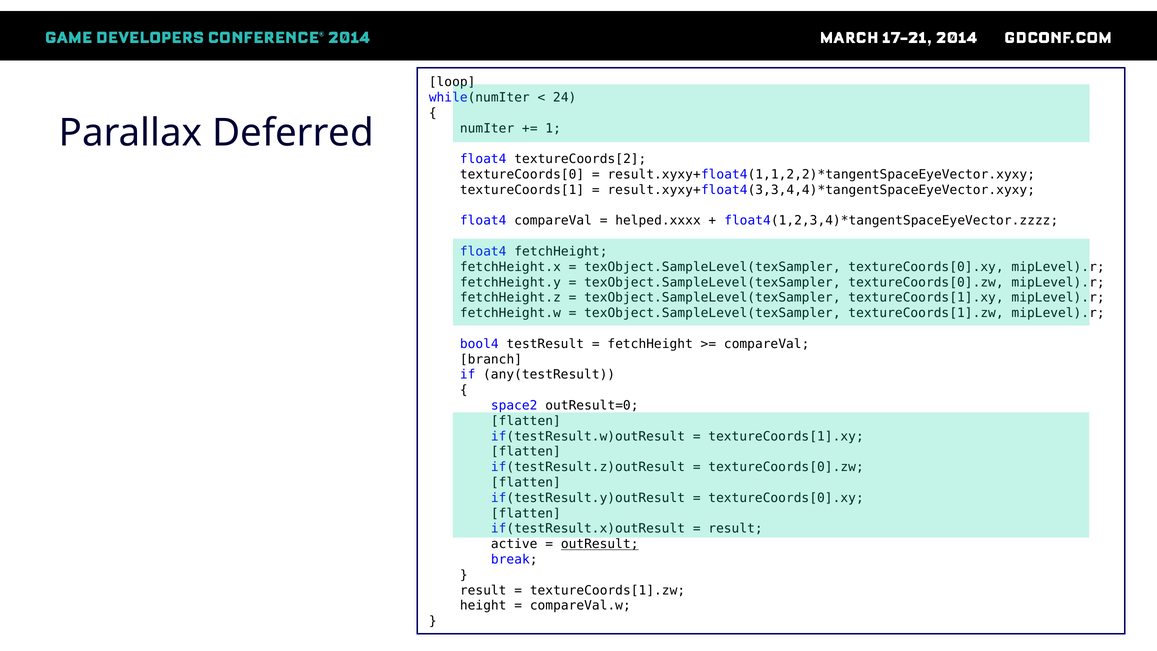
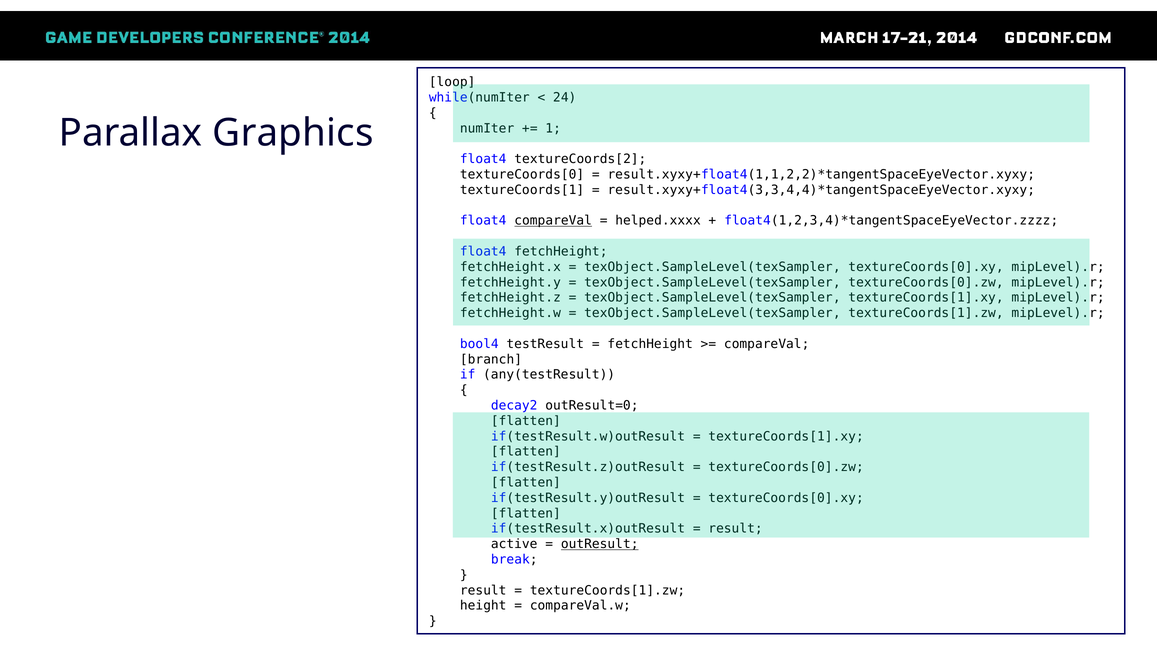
Deferred: Deferred -> Graphics (293, 133)
compareVal underline: none -> present (553, 221)
space2: space2 -> decay2 (514, 405)
